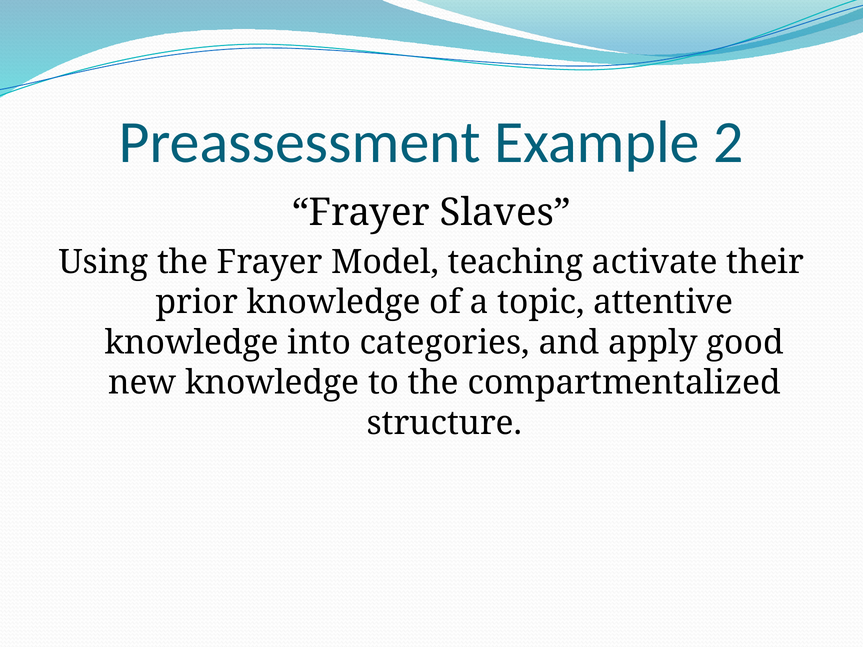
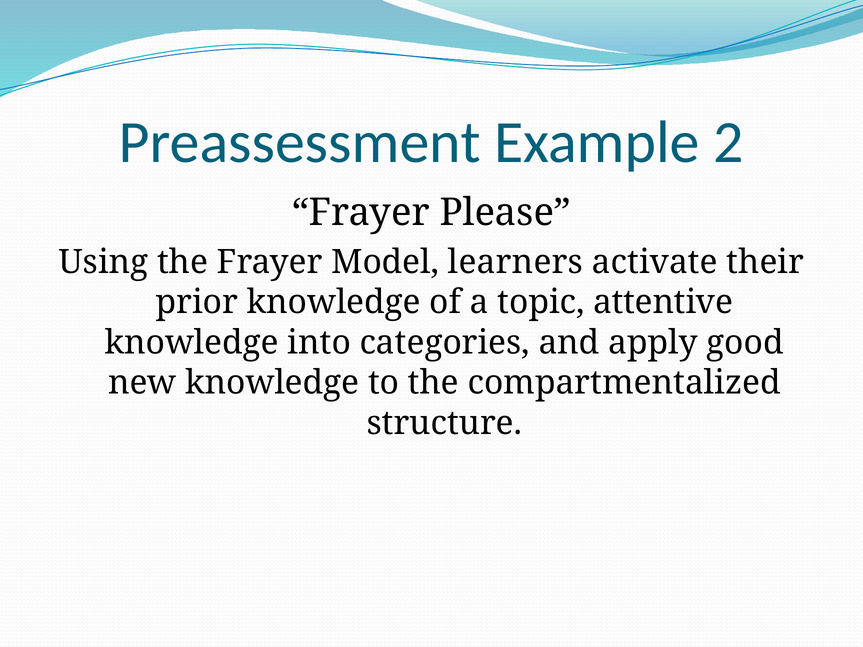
Slaves: Slaves -> Please (506, 213)
teaching: teaching -> learners (515, 262)
